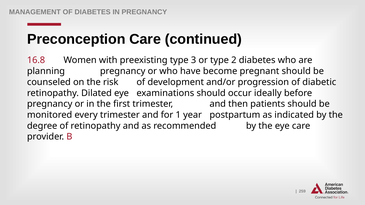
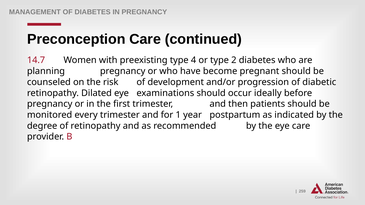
16.8: 16.8 -> 14.7 (36, 60)
3: 3 -> 4 (194, 60)
